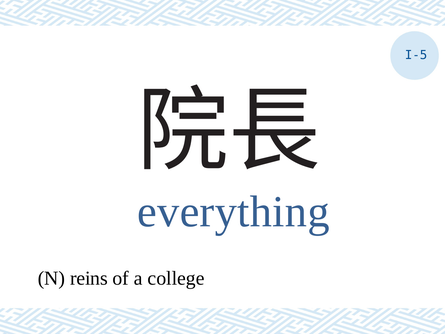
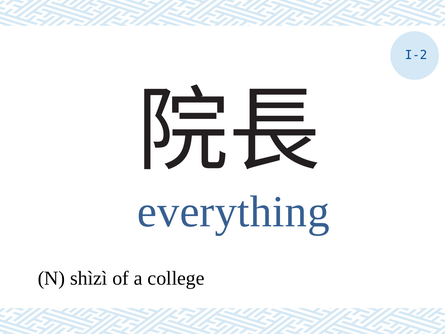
I-5: I-5 -> I-2 (416, 55)
reins: reins -> shìzì (89, 278)
